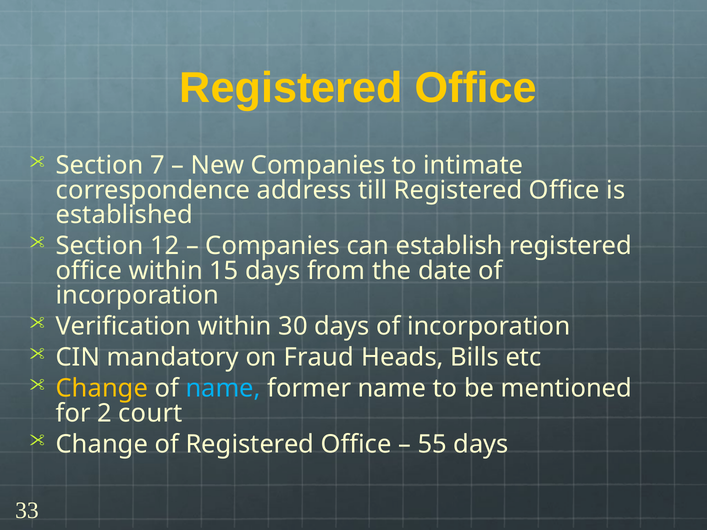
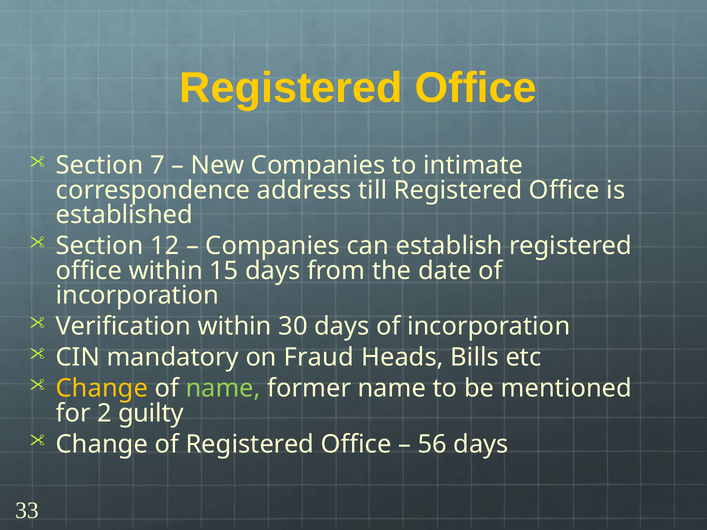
name colour: light blue -> light green (223, 389)
court: court -> guilty (151, 413)
55: 55 -> 56 (432, 444)
